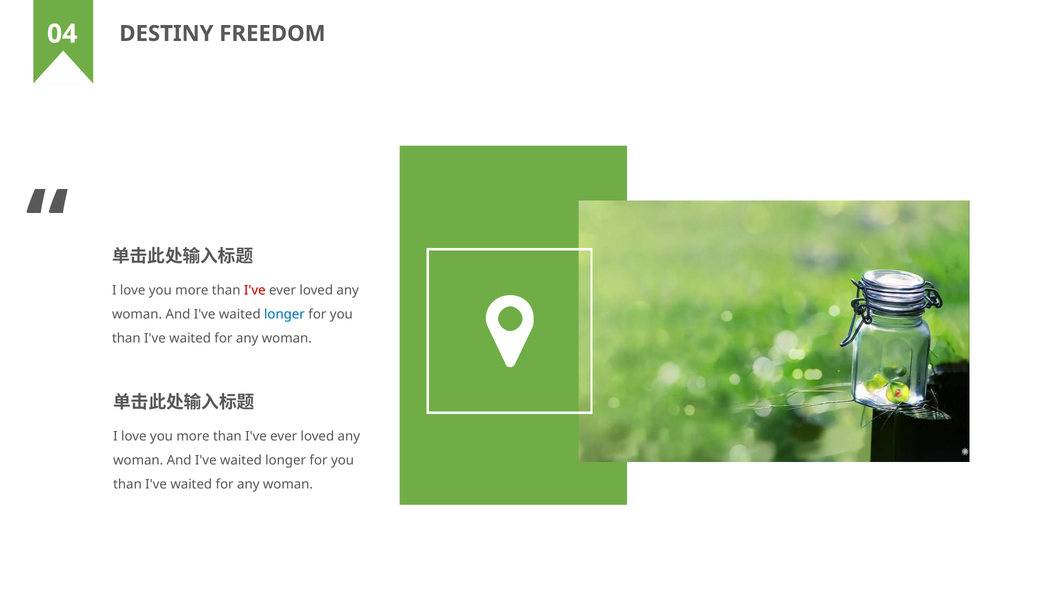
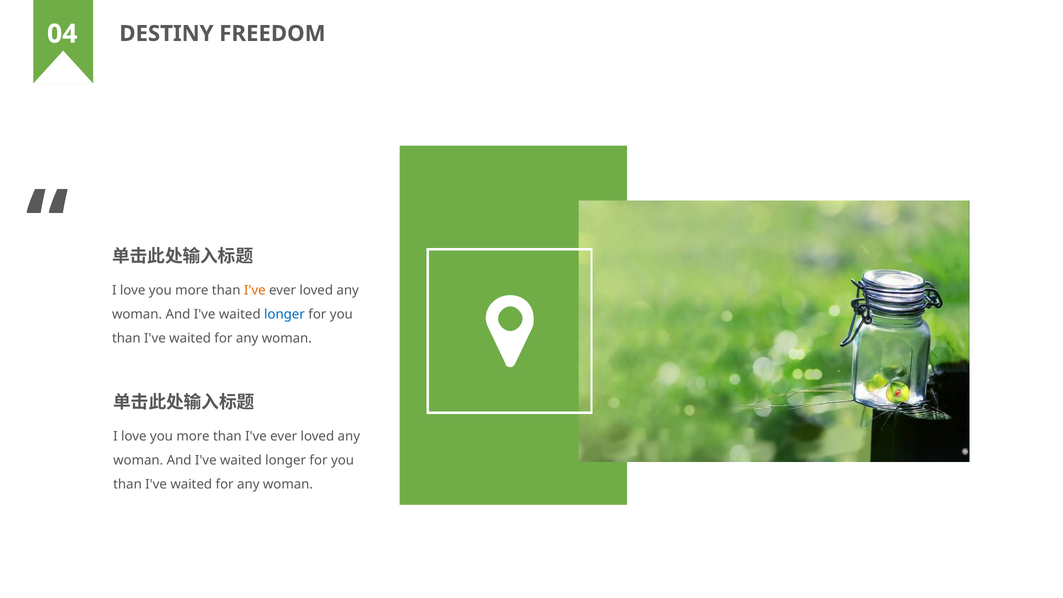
I've colour: red -> orange (255, 290)
